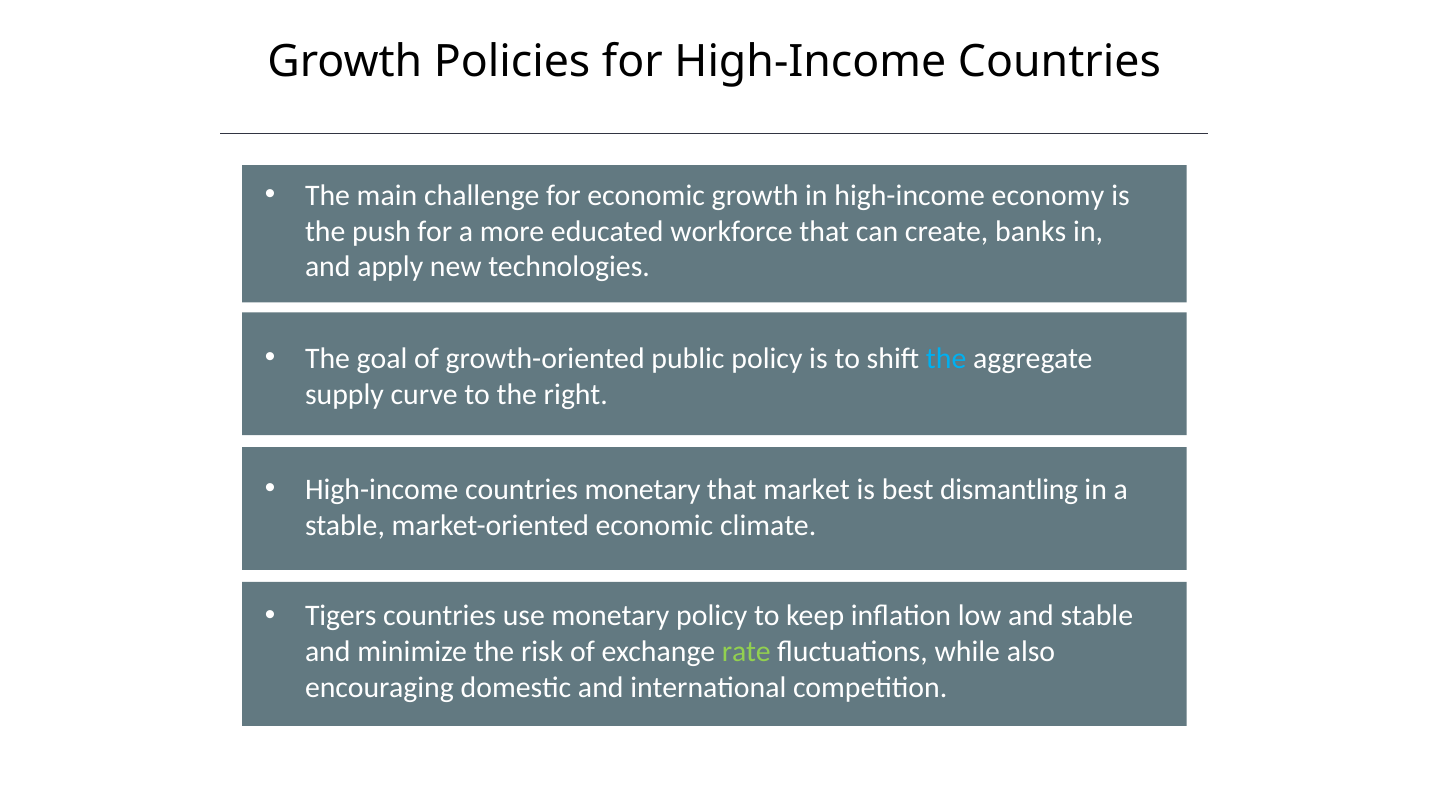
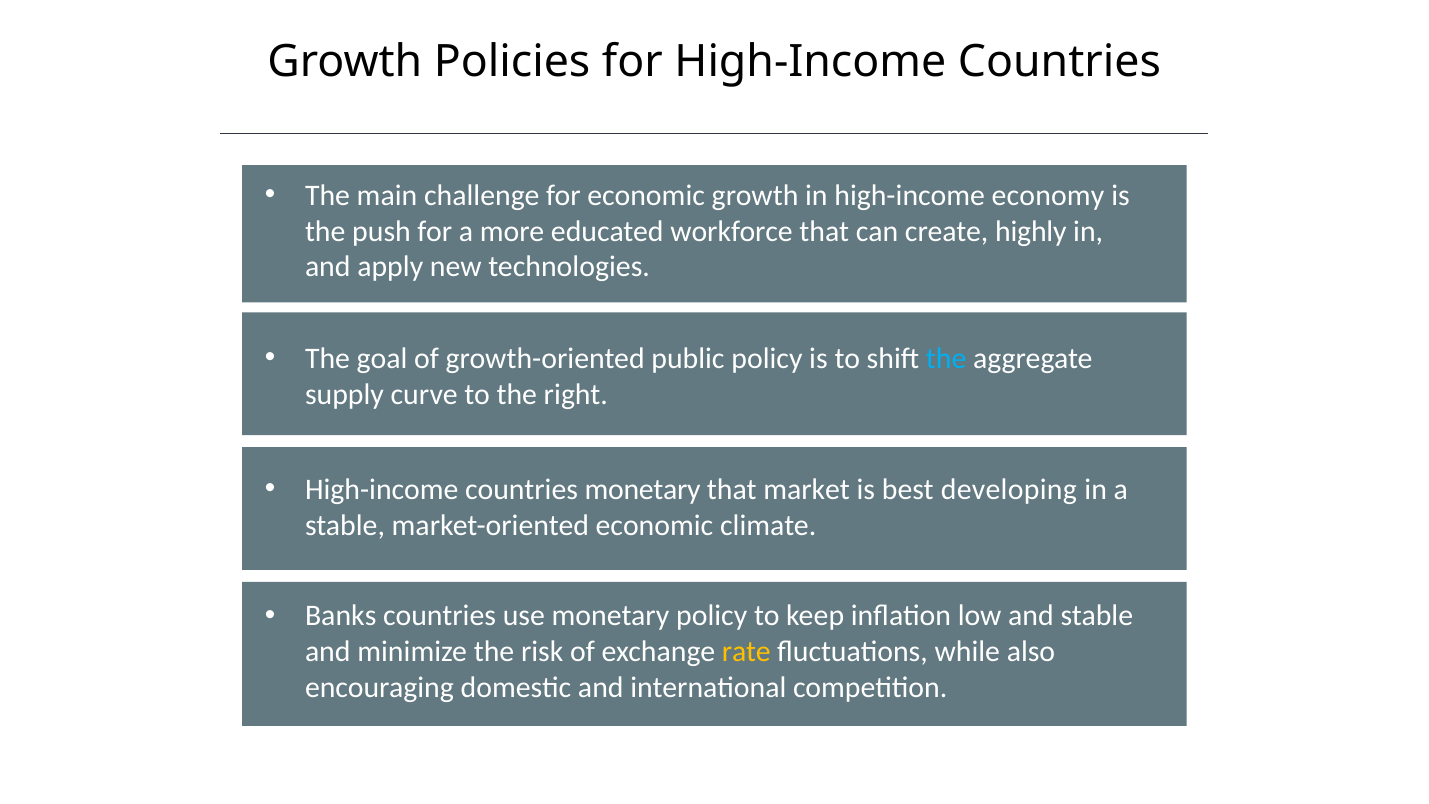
banks: banks -> highly (1031, 231)
dismantling: dismantling -> developing (1009, 489)
Tigers: Tigers -> Banks (341, 616)
rate colour: light green -> yellow (746, 651)
